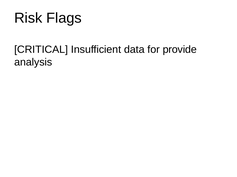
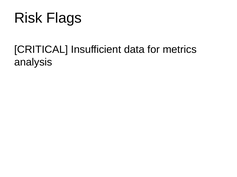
provide: provide -> metrics (180, 50)
